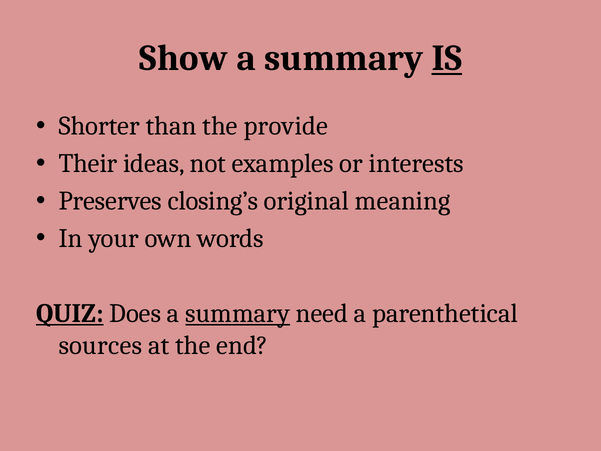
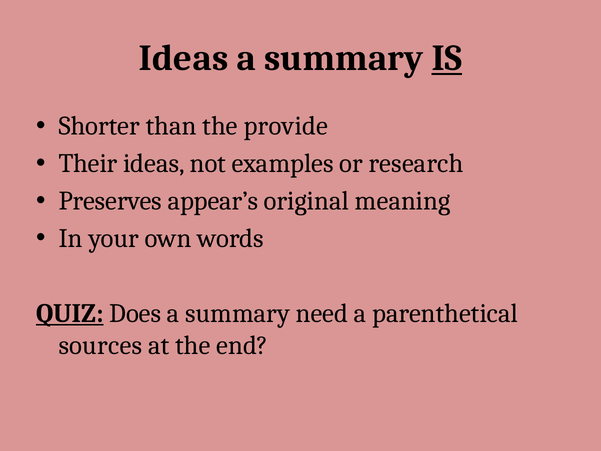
Show: Show -> Ideas (184, 58)
interests: interests -> research (416, 164)
closing’s: closing’s -> appear’s (213, 201)
summary underline: present -> none (238, 313)
